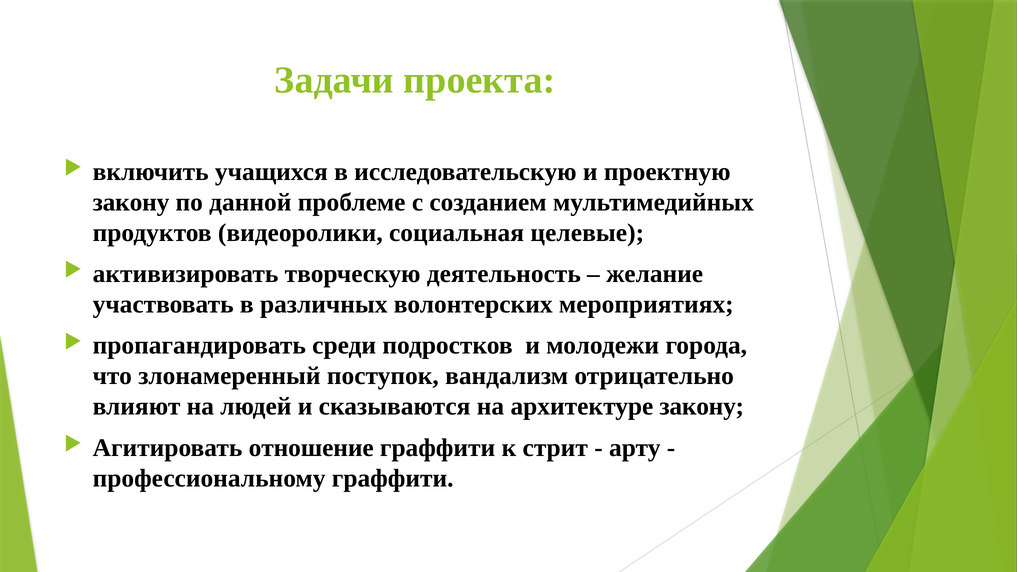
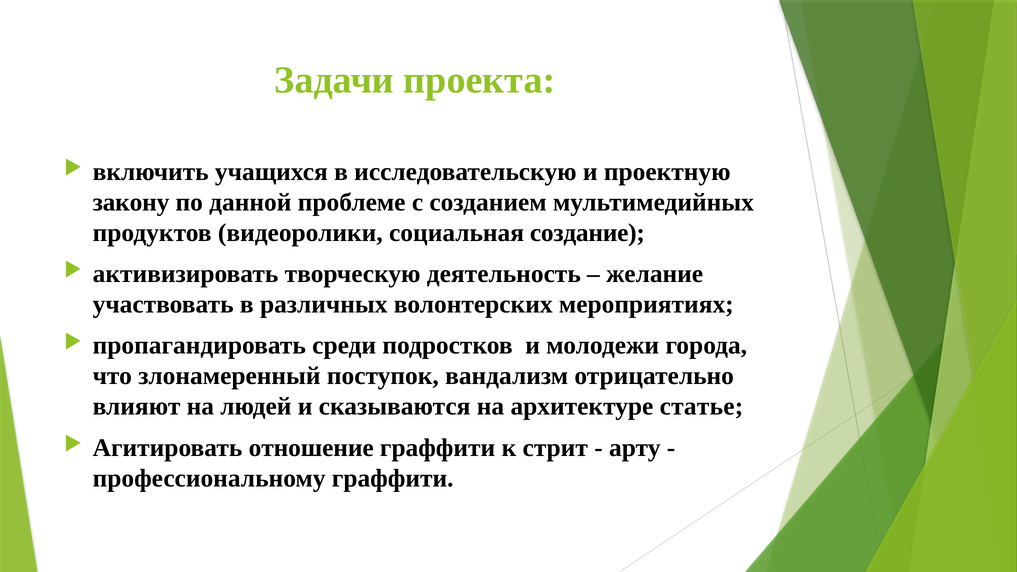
целевые: целевые -> создание (587, 233)
архитектуре закону: закону -> статье (702, 407)
